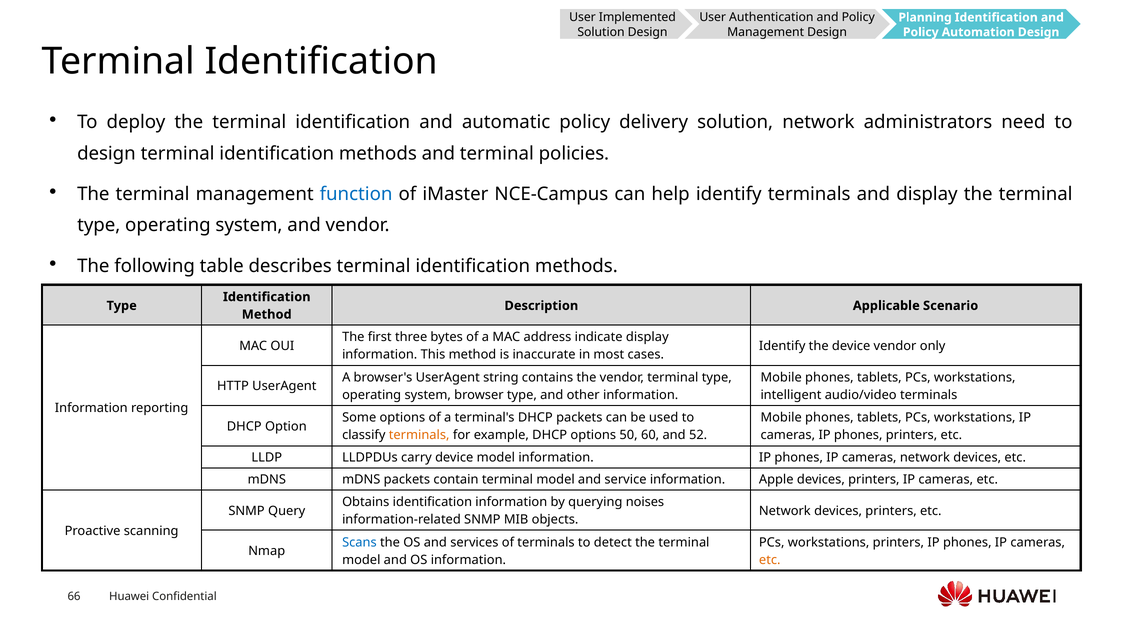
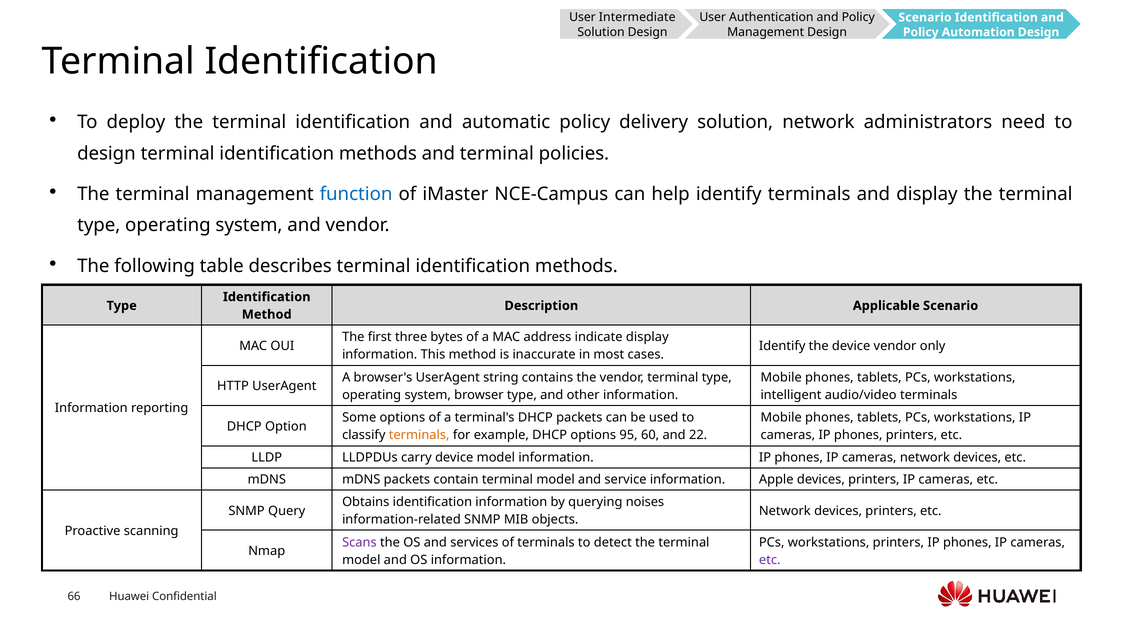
Implemented: Implemented -> Intermediate (637, 17)
Planning: Planning -> Scenario (925, 17)
50: 50 -> 95 (629, 435)
52: 52 -> 22 (698, 435)
Scans colour: blue -> purple (359, 542)
etc colour: orange -> purple (770, 560)
